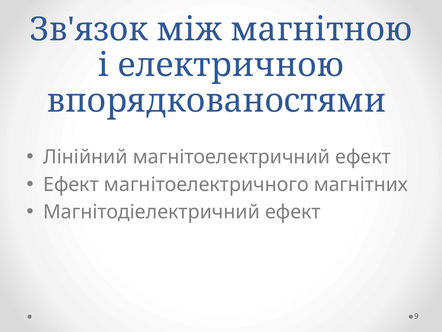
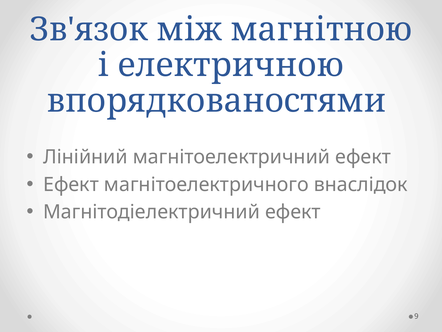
магнітних: магнітних -> внаслідок (361, 184)
